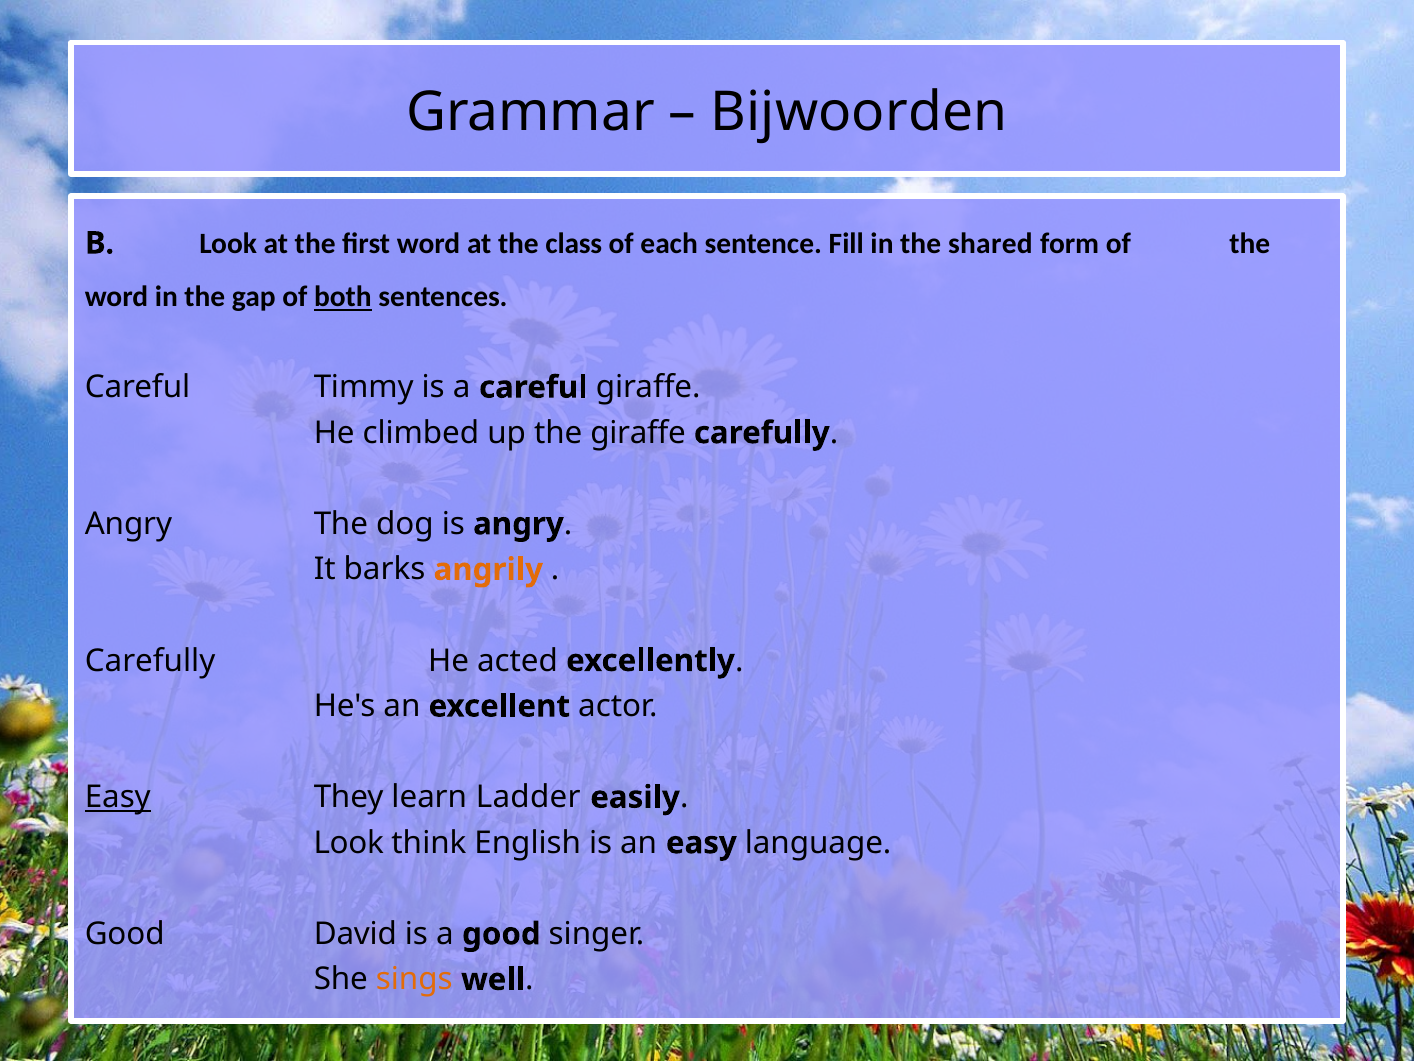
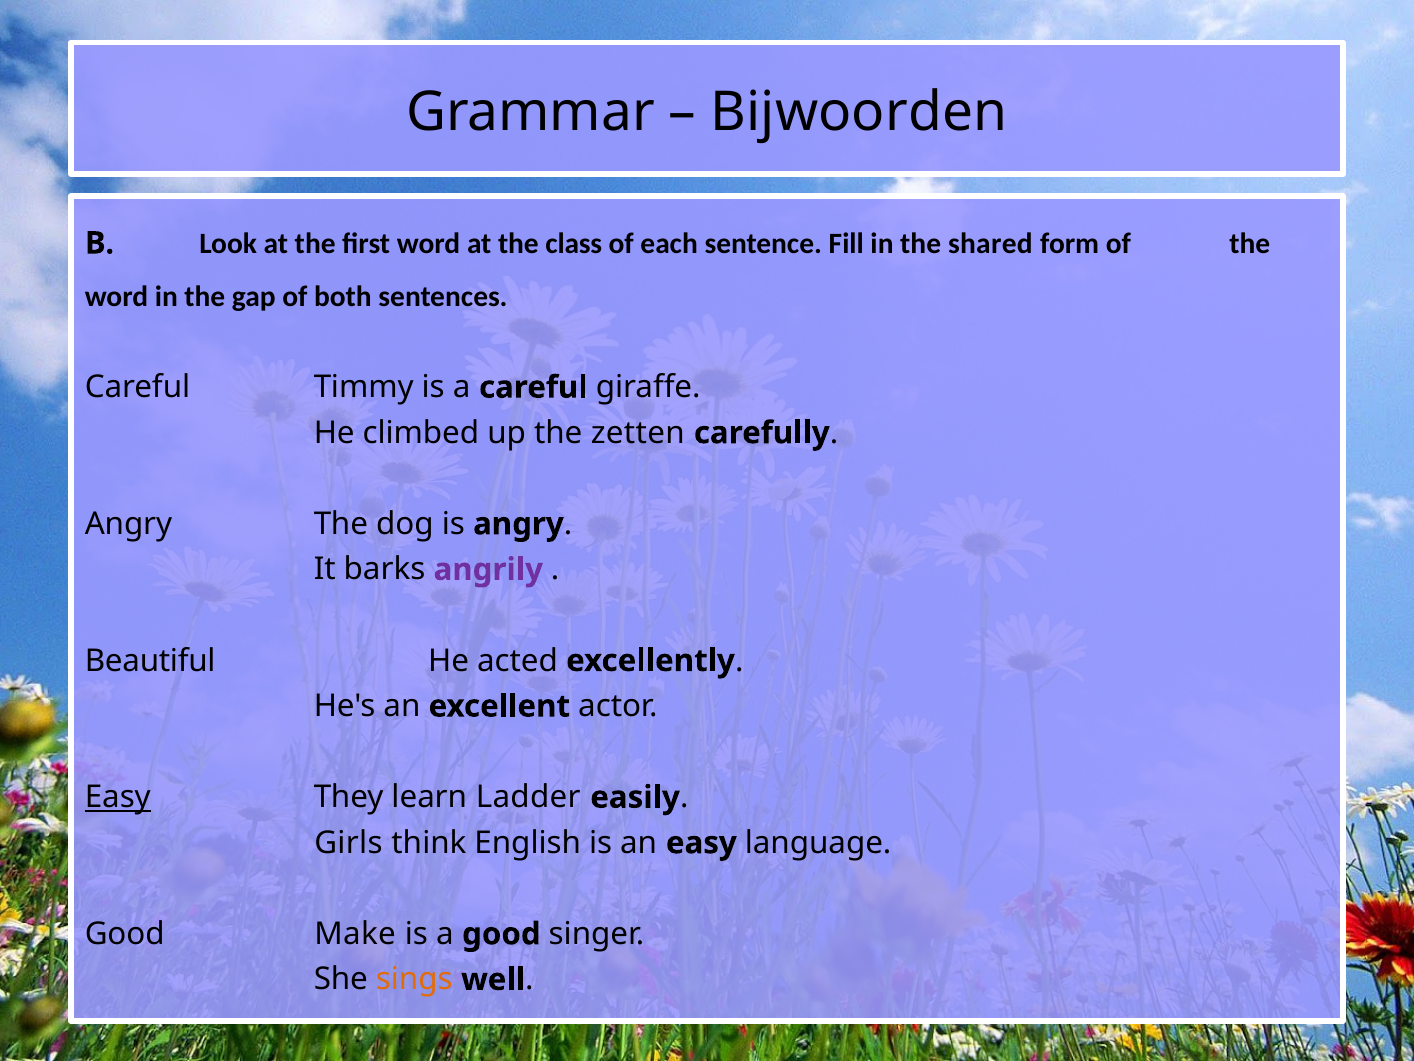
both underline: present -> none (343, 297)
the giraffe: giraffe -> zetten (638, 433)
angrily colour: orange -> purple (488, 569)
Carefully: Carefully -> Beautiful (150, 660)
Look: Look -> Girls (348, 843)
David: David -> Make (355, 934)
